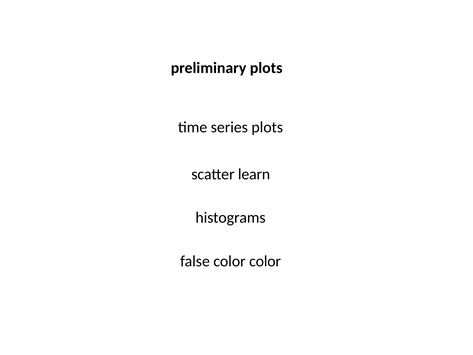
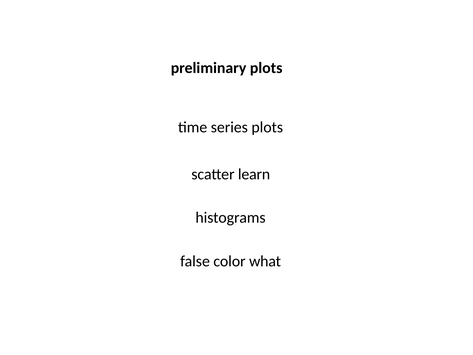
color color: color -> what (265, 261)
